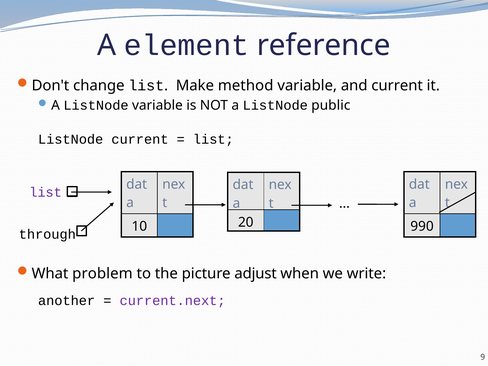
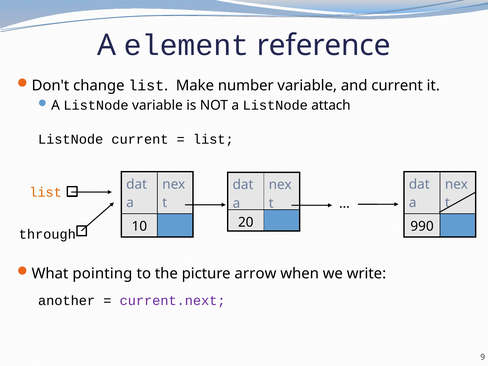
method: method -> number (246, 86)
public: public -> attach (331, 105)
list colour: purple -> orange (46, 192)
problem: problem -> pointing (102, 273)
adjust: adjust -> arrow (255, 273)
